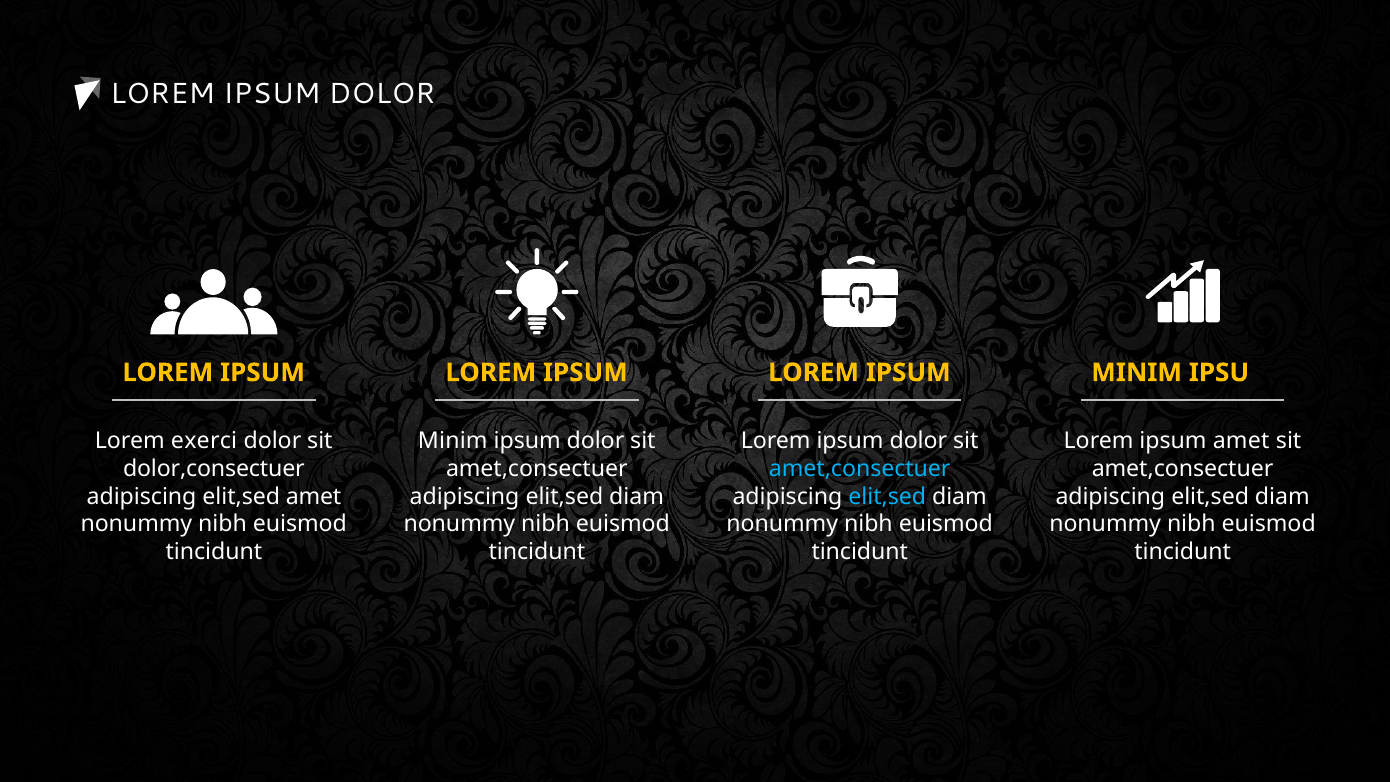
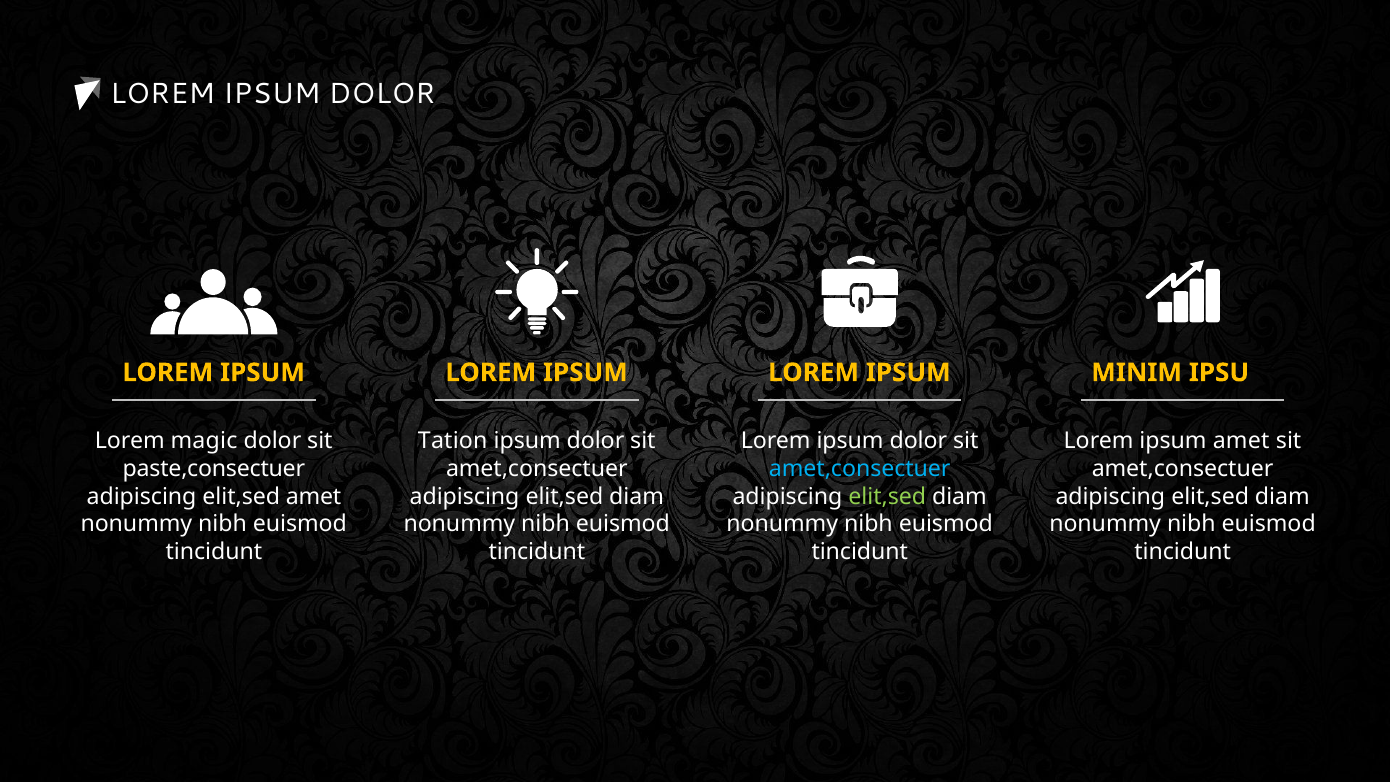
exerci: exerci -> magic (204, 441)
Minim: Minim -> Tation (453, 441)
dolor,consectuer: dolor,consectuer -> paste,consectuer (214, 468)
elit,sed colour: light blue -> light green (887, 496)
